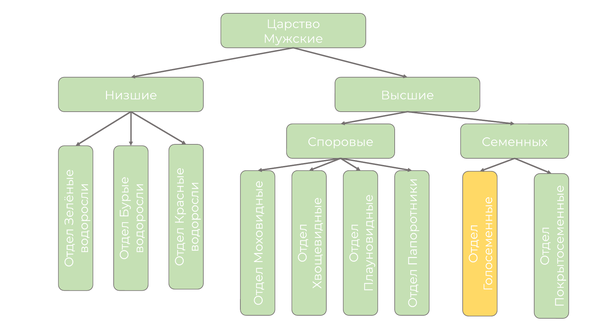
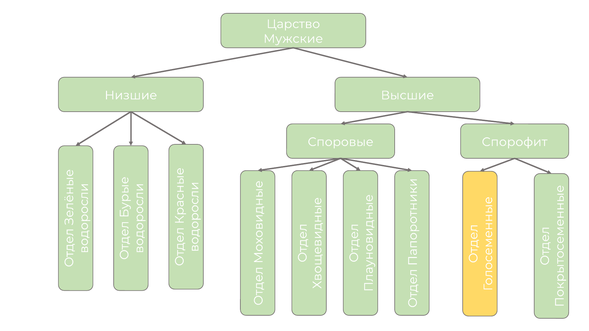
Семенных: Семенных -> Спорофит (515, 142)
